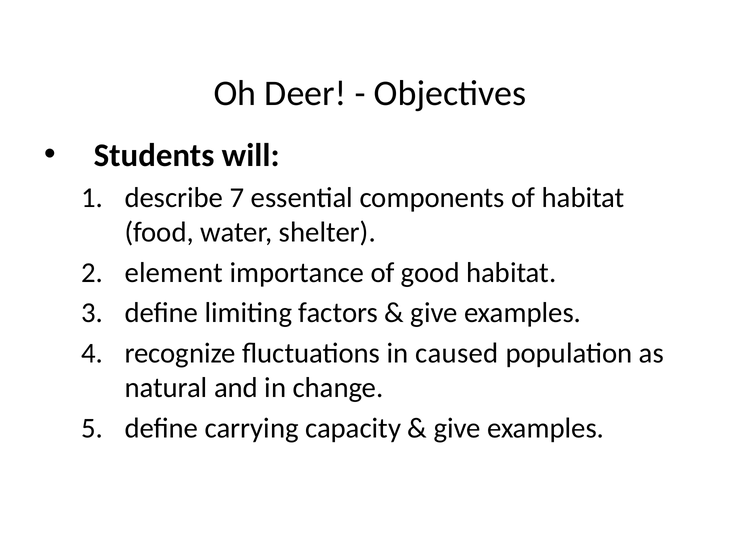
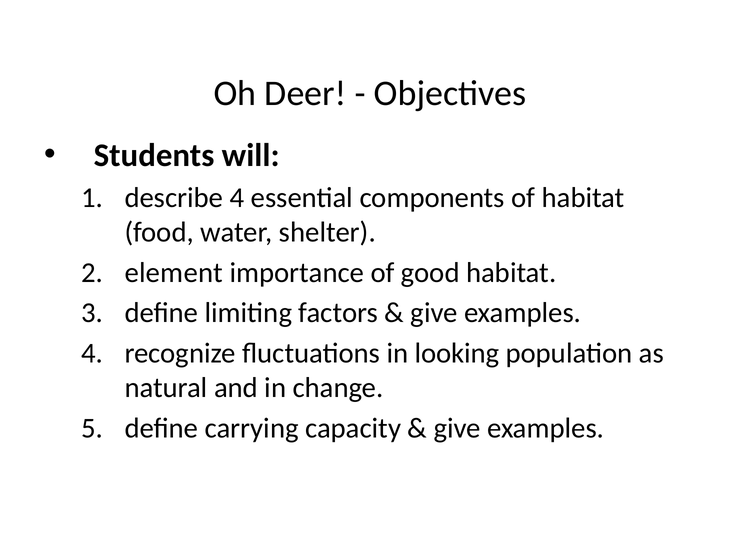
describe 7: 7 -> 4 (237, 198)
caused: caused -> looking (457, 353)
